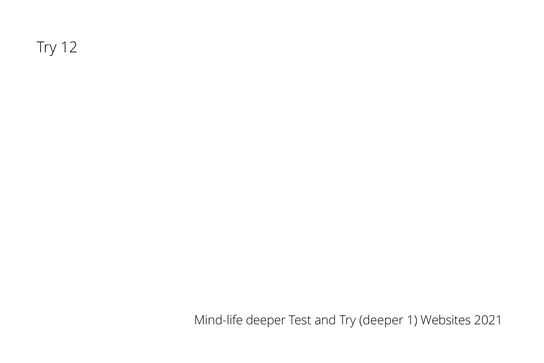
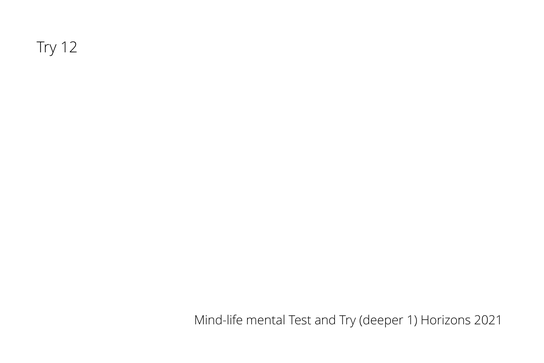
Mind-life deeper: deeper -> mental (266, 320)
Websites: Websites -> Horizons (446, 320)
